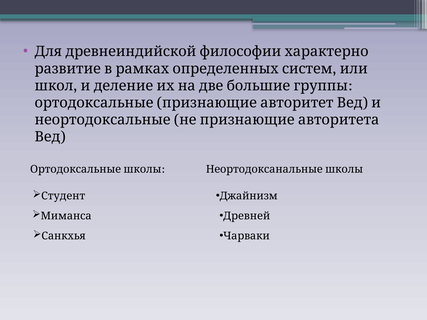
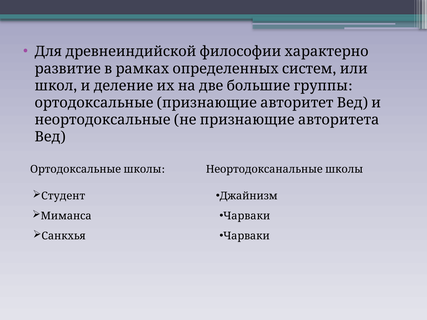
Древней: Древней -> Чарваки (247, 216)
